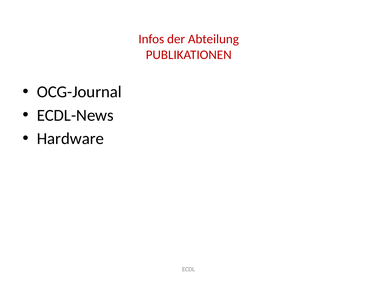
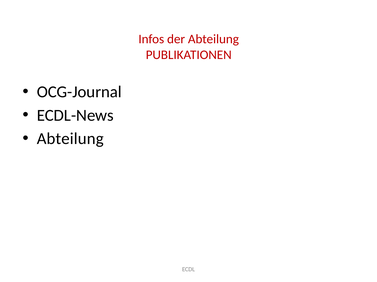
Hardware: Hardware -> Abteilung (70, 139)
